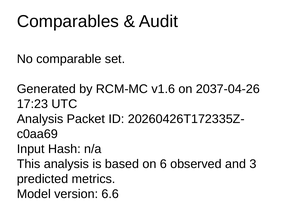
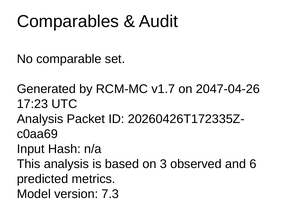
v1.6: v1.6 -> v1.7 (163, 89)
2037-04-26: 2037-04-26 -> 2047-04-26 (228, 89)
6: 6 -> 3 (163, 164)
3: 3 -> 6 (253, 164)
6.6: 6.6 -> 7.3 (110, 194)
